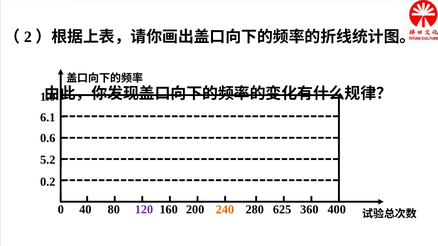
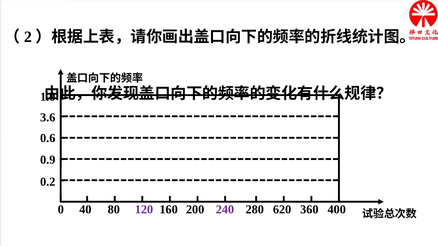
6.1: 6.1 -> 3.6 (48, 118)
5.2: 5.2 -> 0.9 (48, 160)
240 colour: orange -> purple (225, 210)
625: 625 -> 620 (282, 210)
